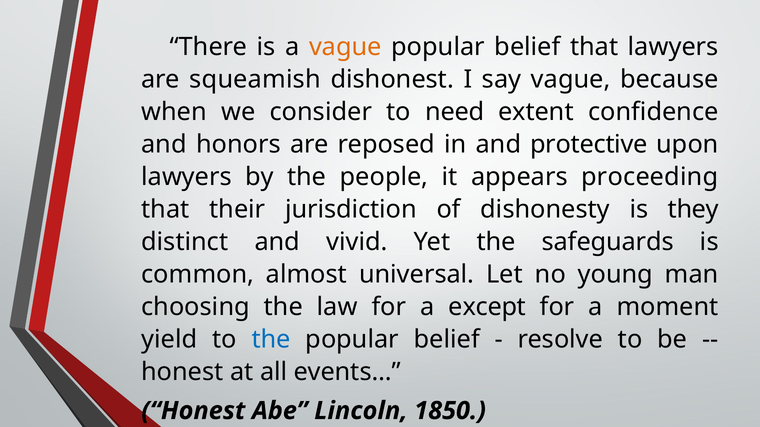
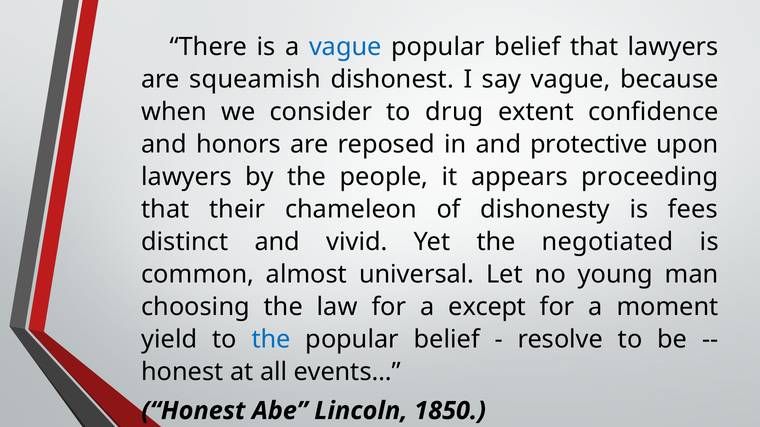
vague colour: orange -> blue (345, 47)
need: need -> drug (454, 112)
jurisdiction: jurisdiction -> chameleon (351, 210)
they: they -> fees (693, 210)
safeguards: safeguards -> negotiated (608, 242)
